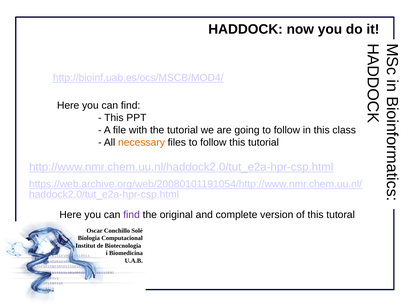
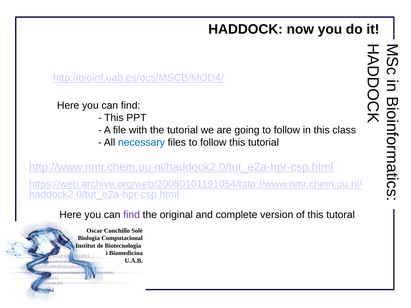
necessary colour: orange -> blue (141, 143)
